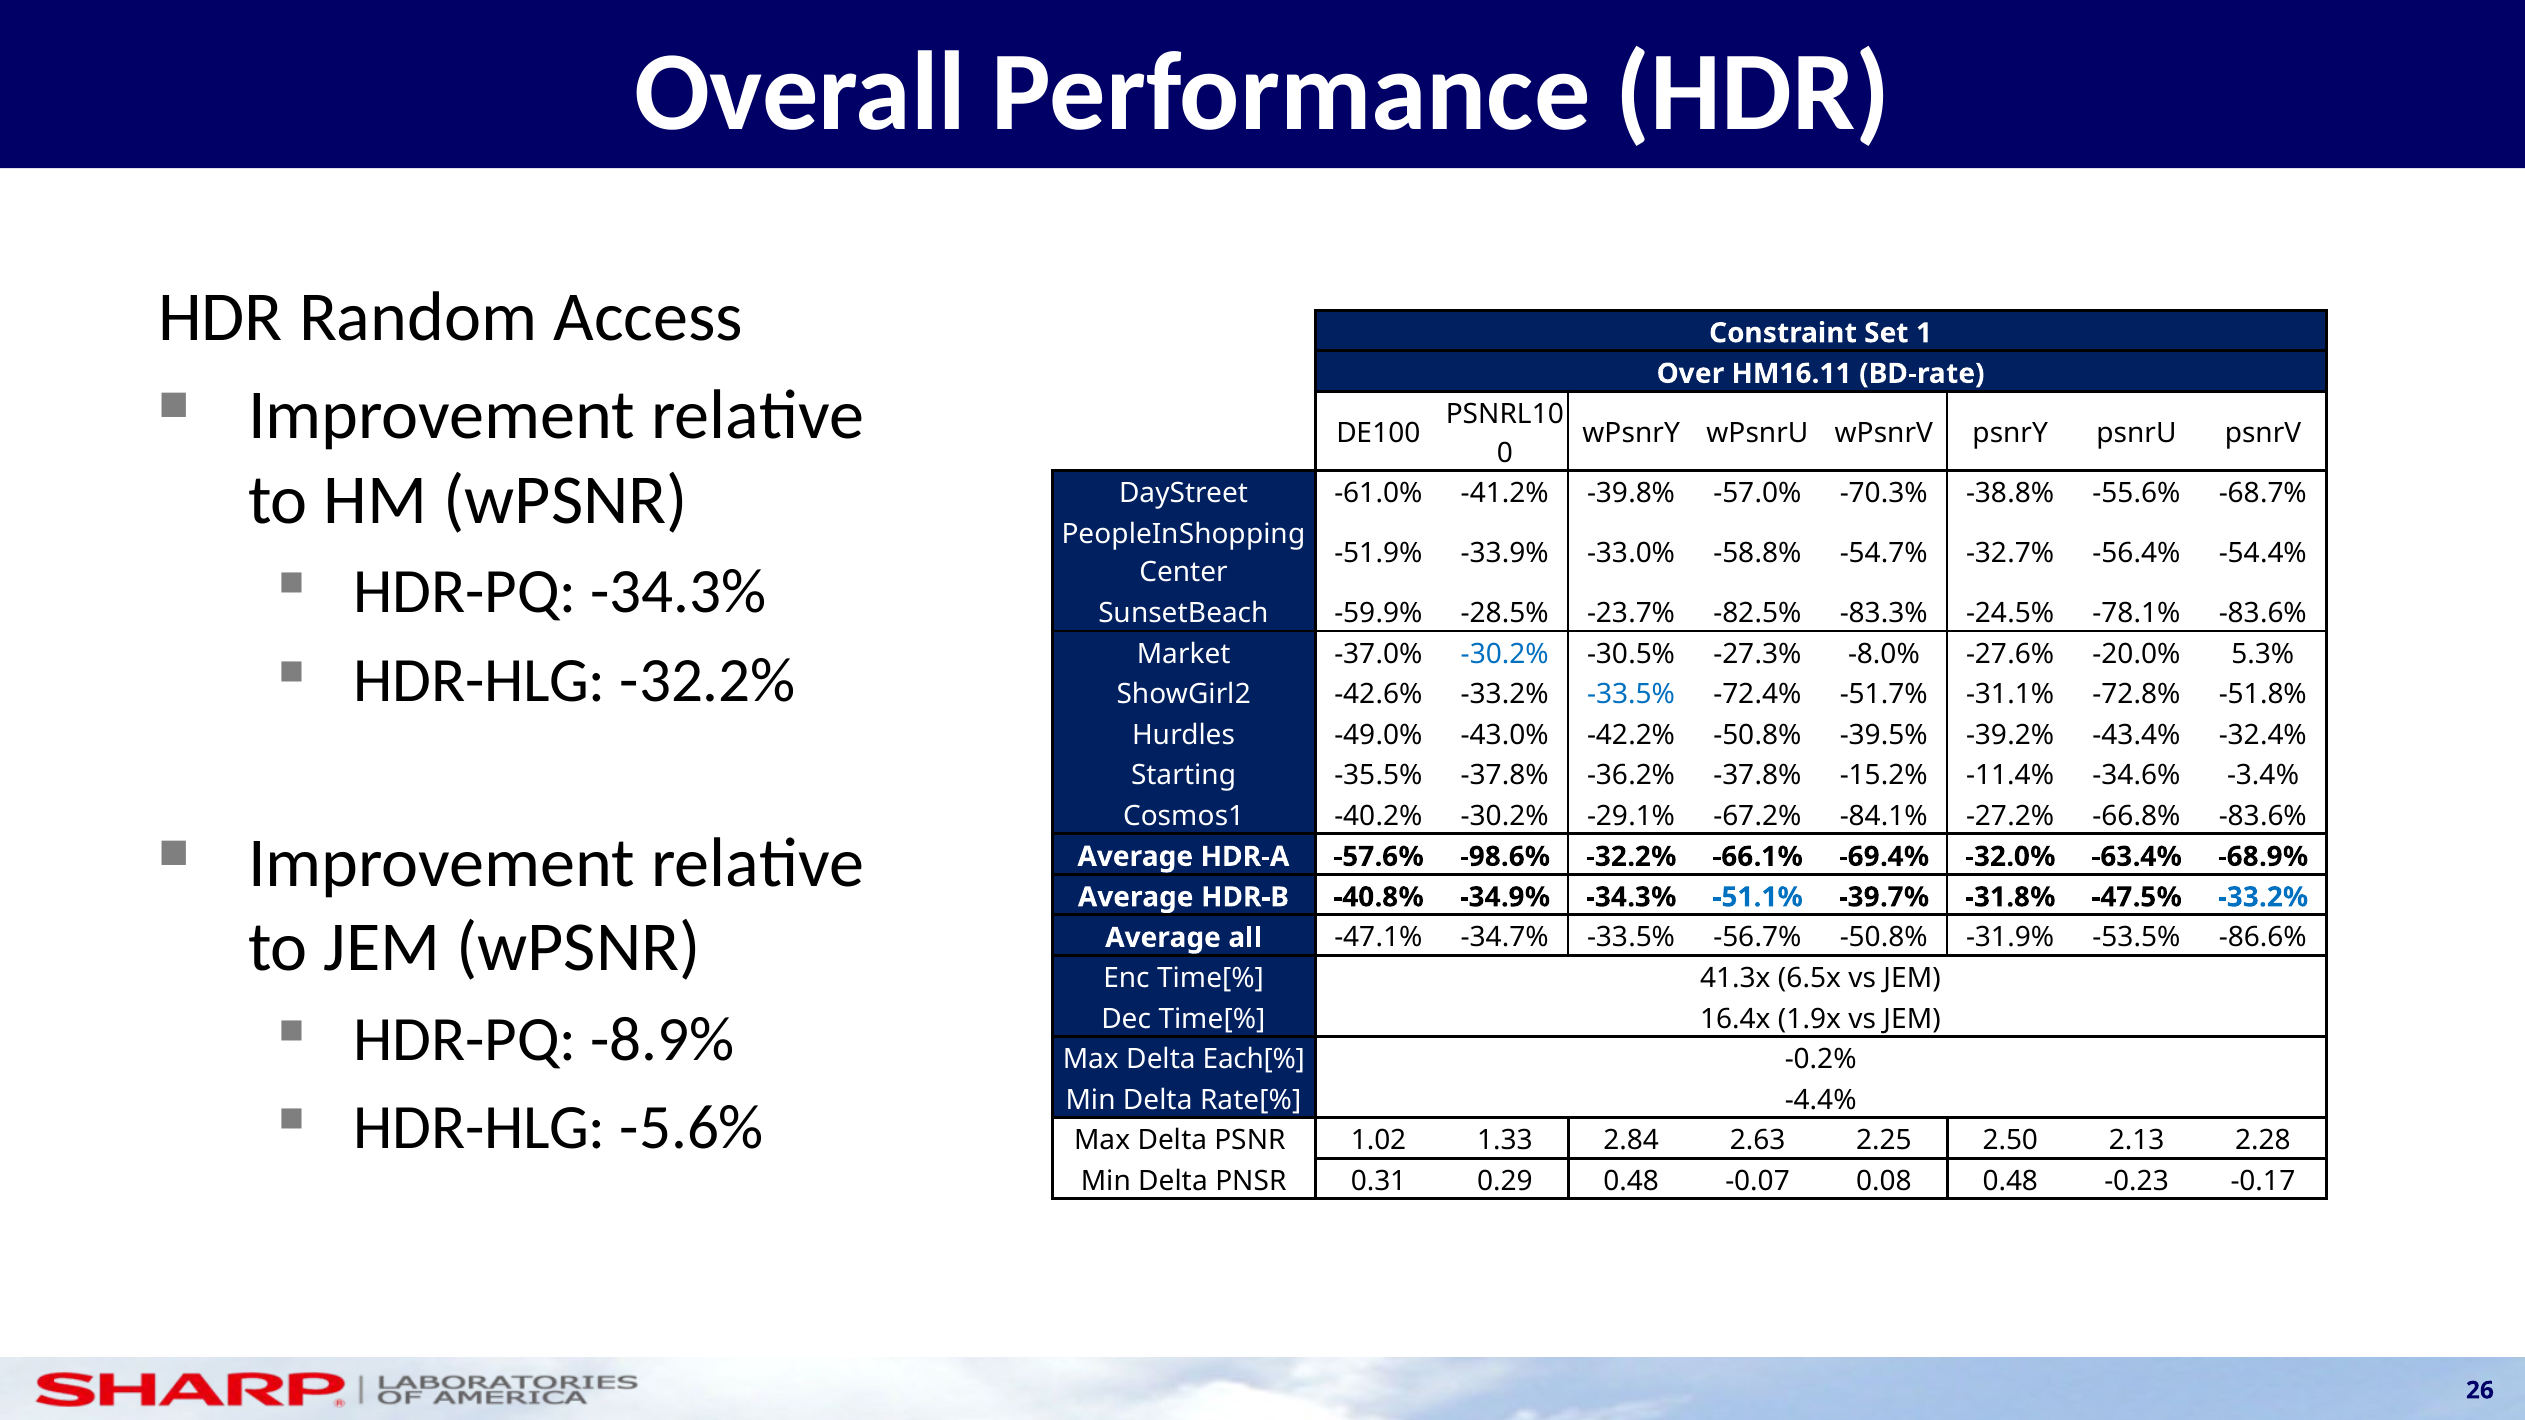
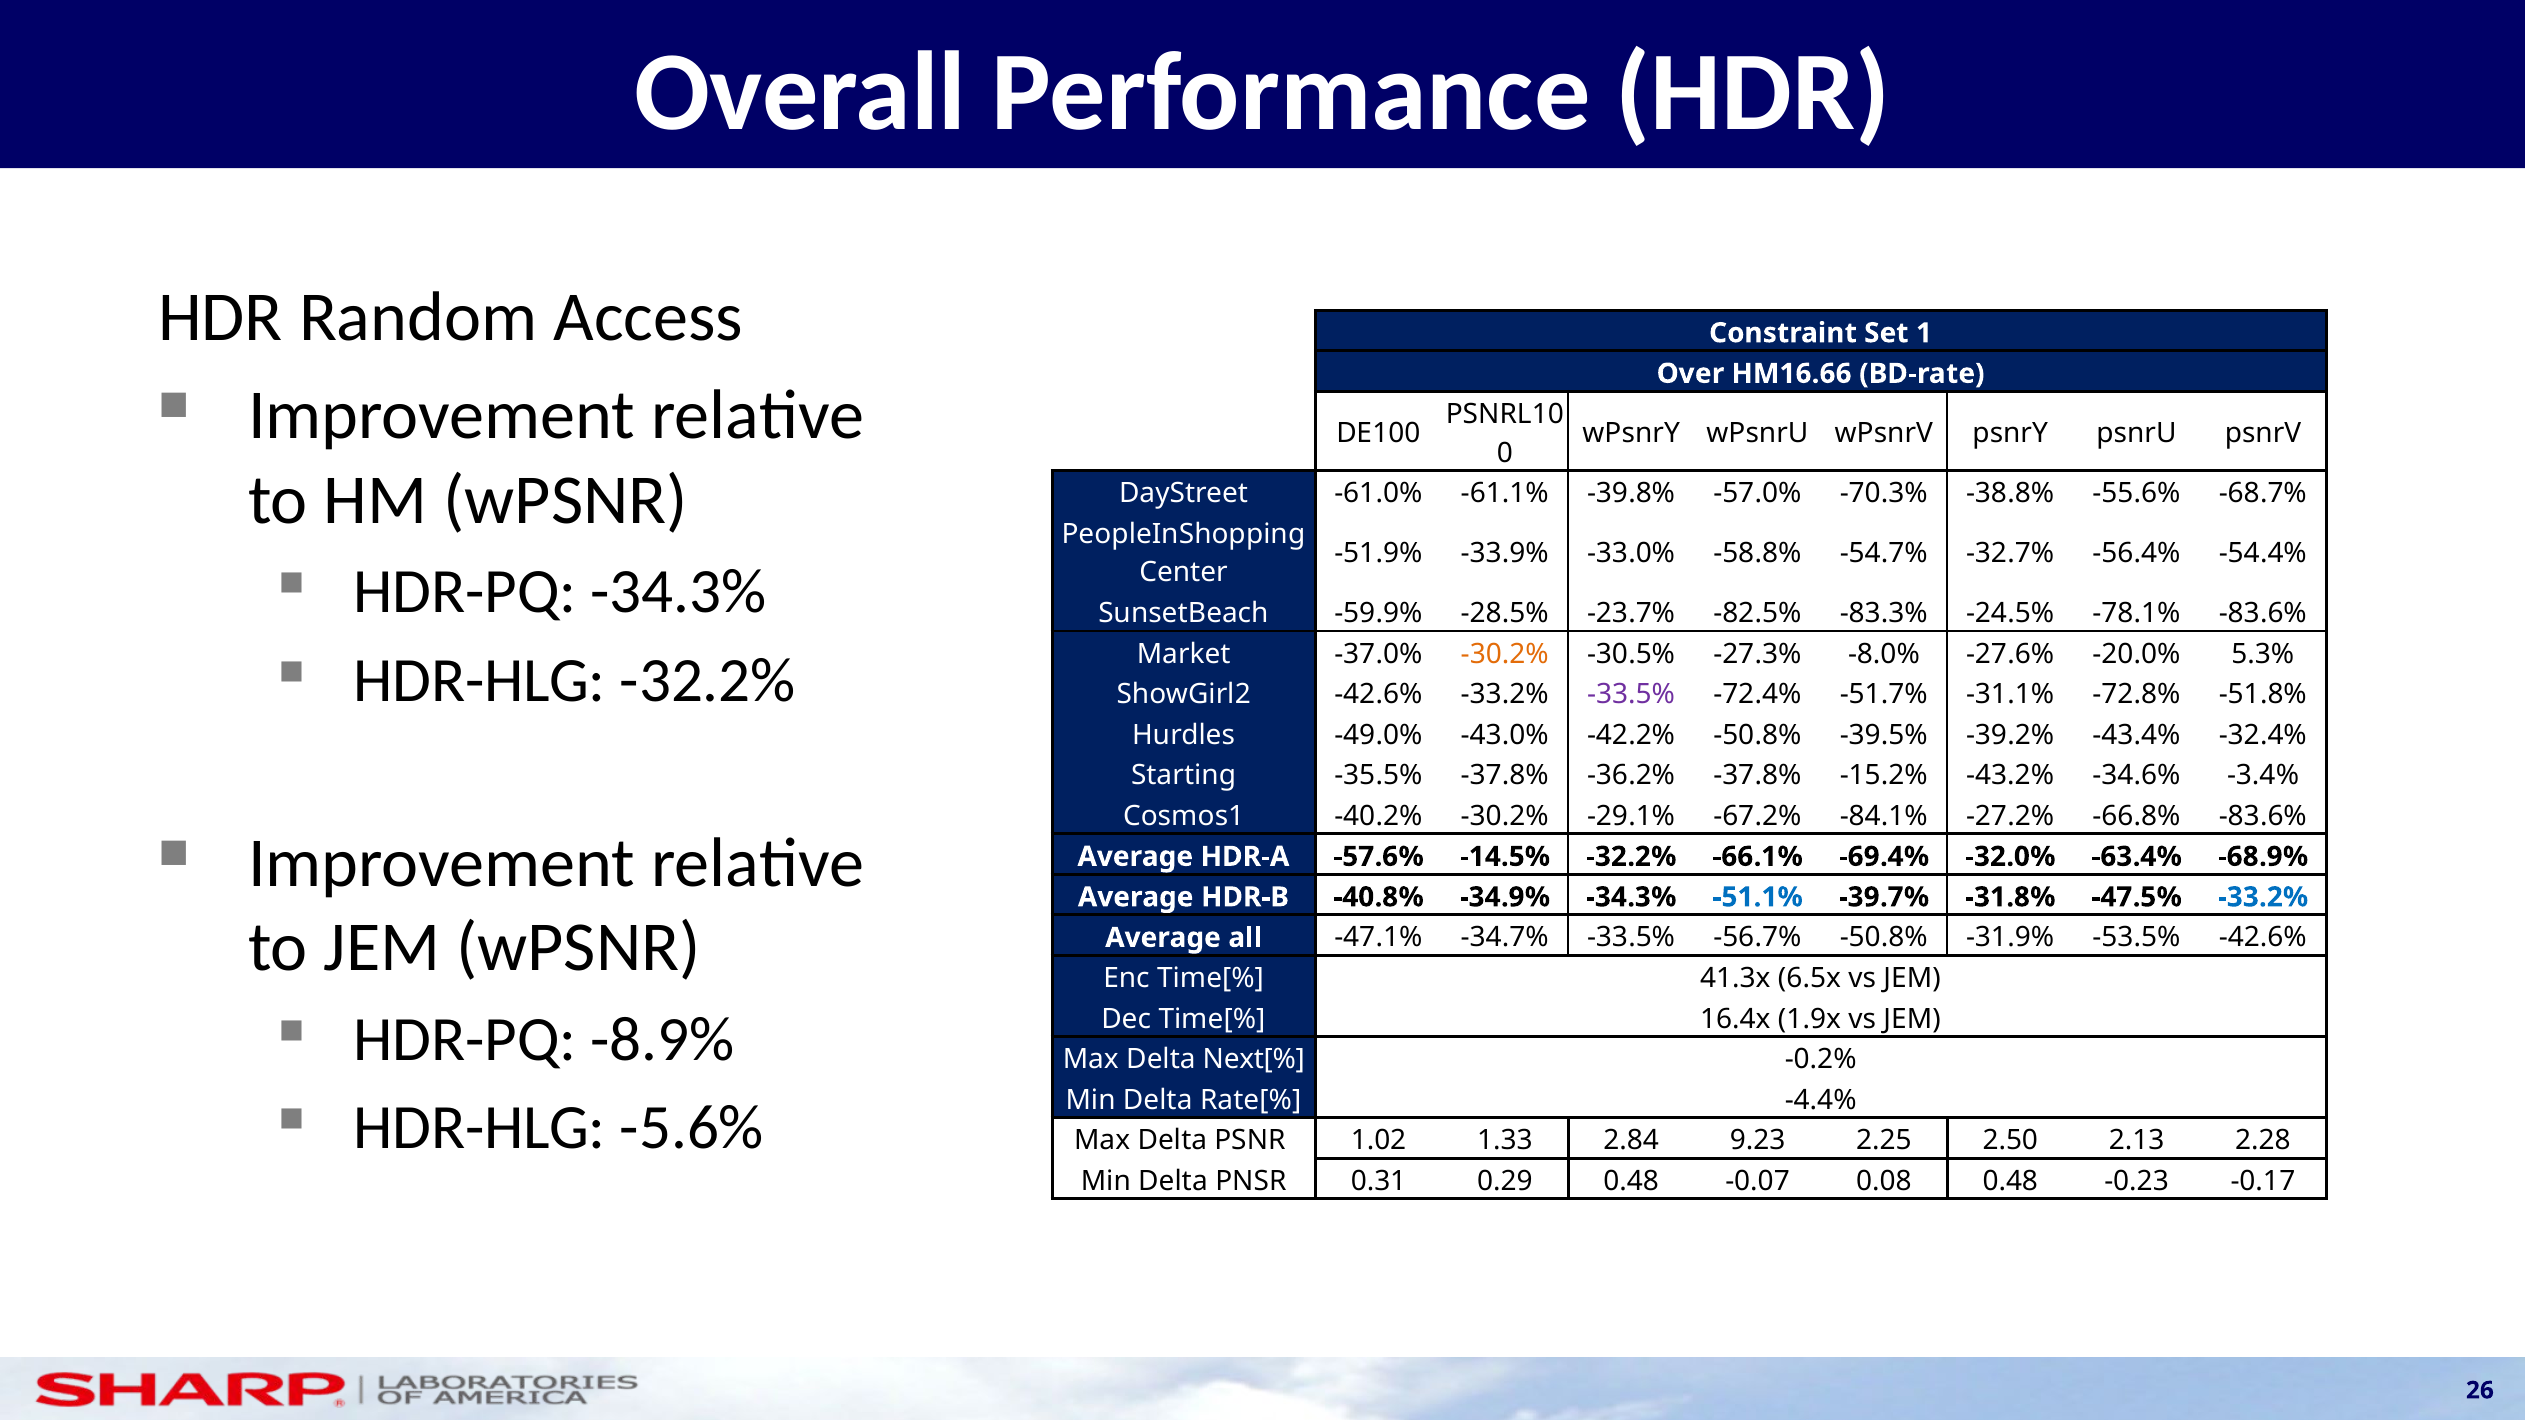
HM16.11: HM16.11 -> HM16.66 (1792, 374)
-41.2%: -41.2% -> -61.1% (1505, 494)
-30.2% colour: blue -> orange (1505, 654)
-33.5% colour: blue -> purple (1631, 695)
-11.4%: -11.4% -> -43.2% (2010, 776)
-98.6%: -98.6% -> -14.5% (1505, 857)
-53.5% -86.6%: -86.6% -> -42.6% (2263, 938)
Each[%: Each[% -> Next[% (1254, 1060)
2.63: 2.63 -> 9.23 (1758, 1141)
